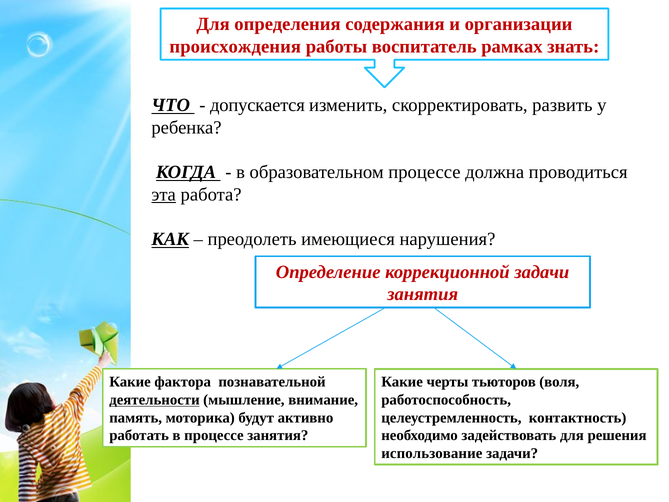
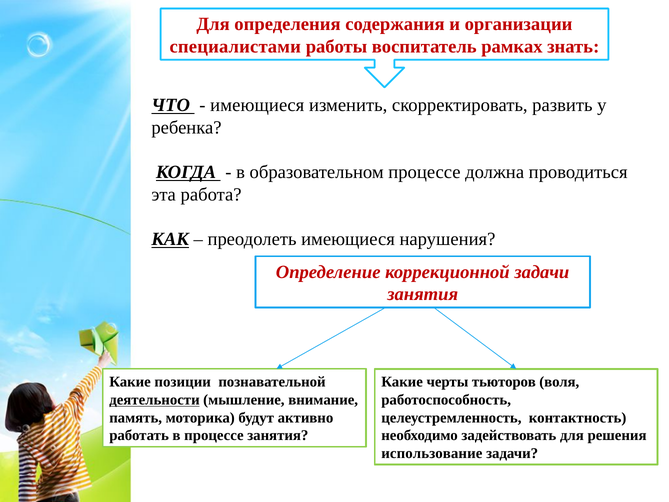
происхождения: происхождения -> специалистами (235, 47)
допускается: допускается -> имеющиеся (257, 105)
эта underline: present -> none (164, 194)
фактора: фактора -> позиции (183, 382)
